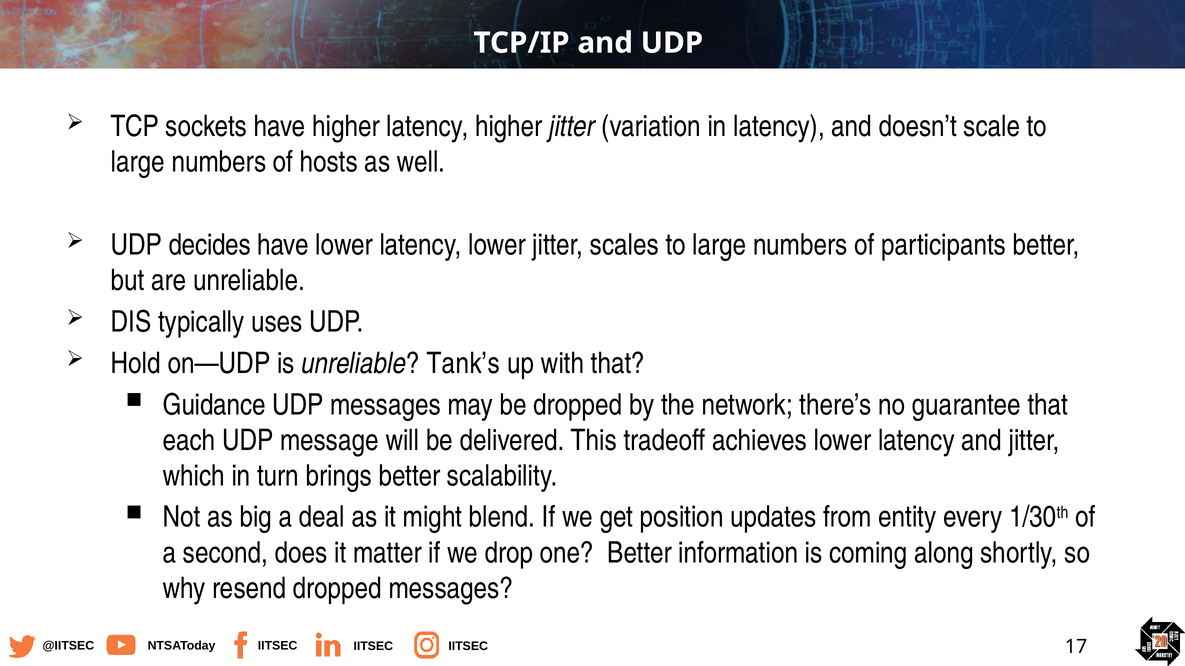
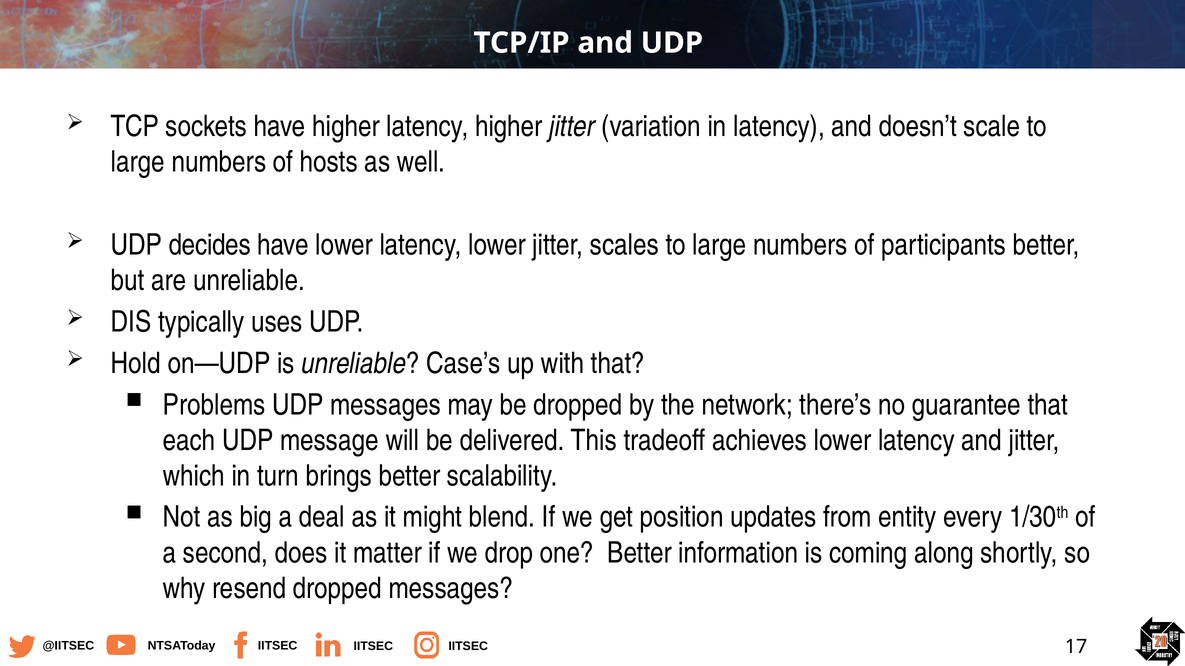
Tank’s: Tank’s -> Case’s (463, 364)
Guidance: Guidance -> Problems (214, 405)
